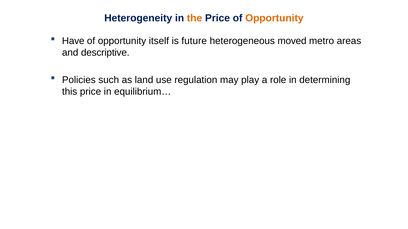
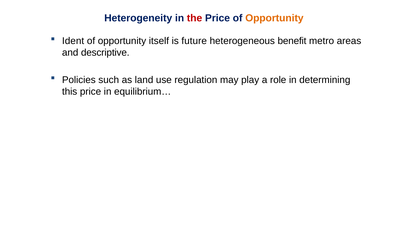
the colour: orange -> red (195, 18)
Have: Have -> Ident (73, 41)
moved: moved -> benefit (292, 41)
